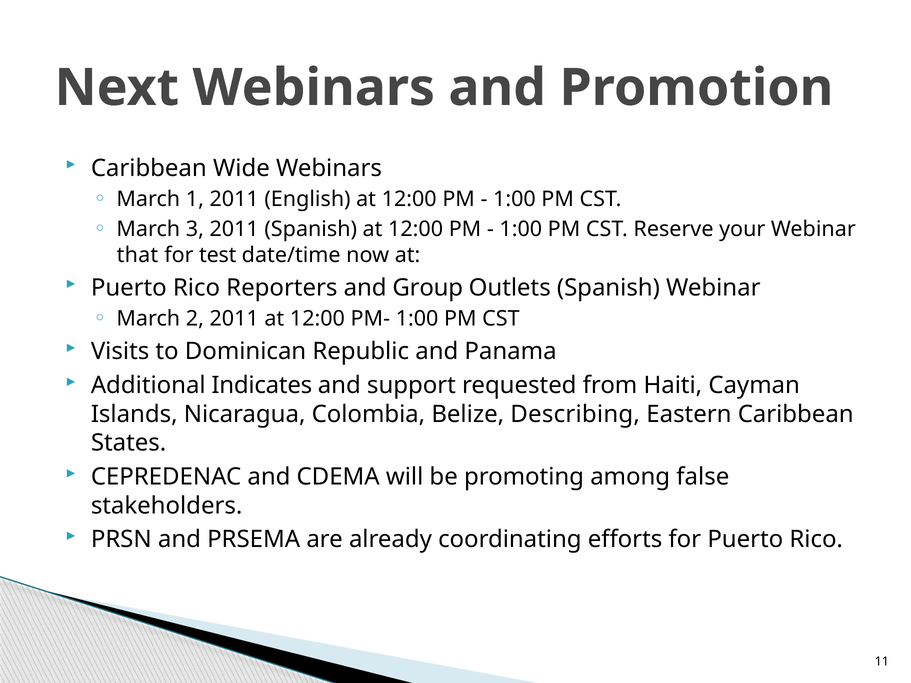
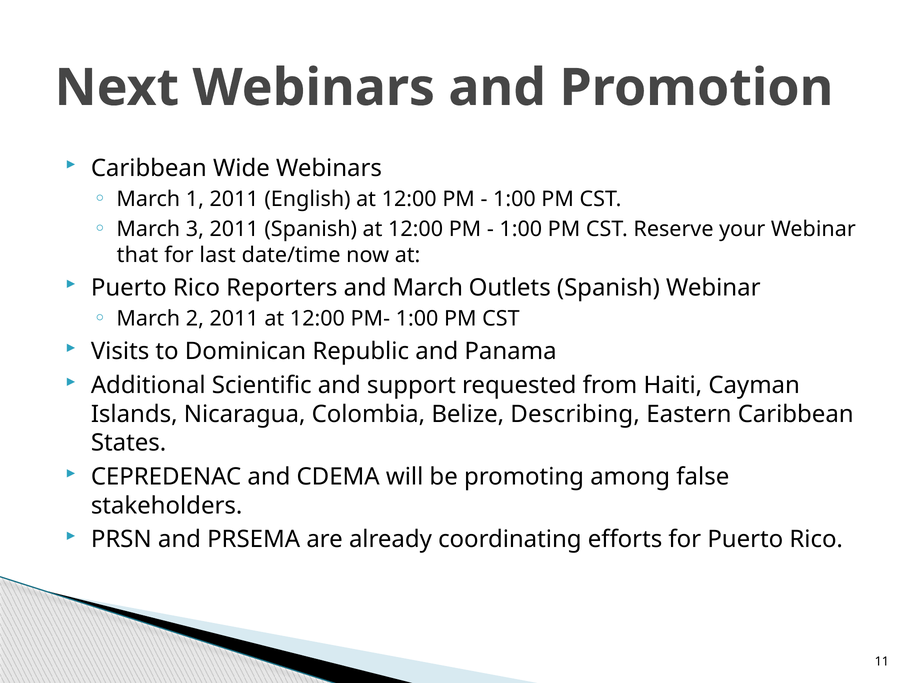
test: test -> last (218, 255)
and Group: Group -> March (428, 288)
Indicates: Indicates -> Scientific (262, 385)
